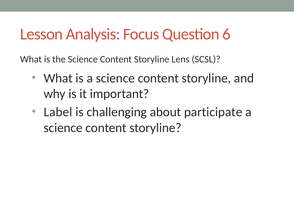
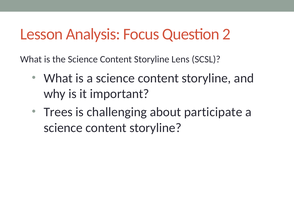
6: 6 -> 2 (227, 34)
Label: Label -> Trees (58, 112)
